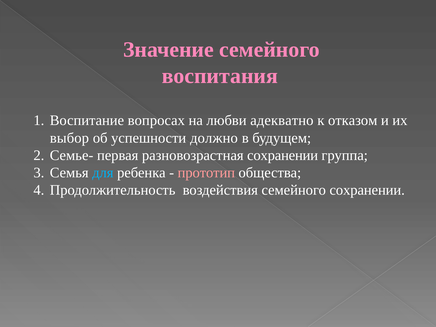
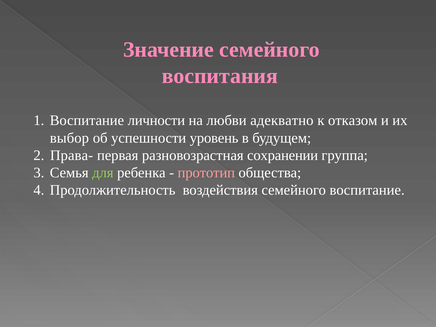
вопросах: вопросах -> личности (156, 120)
должно: должно -> уровень (214, 138)
Семье-: Семье- -> Права- (72, 155)
для colour: light blue -> light green (103, 173)
семейного сохранении: сохранении -> воспитание (367, 190)
